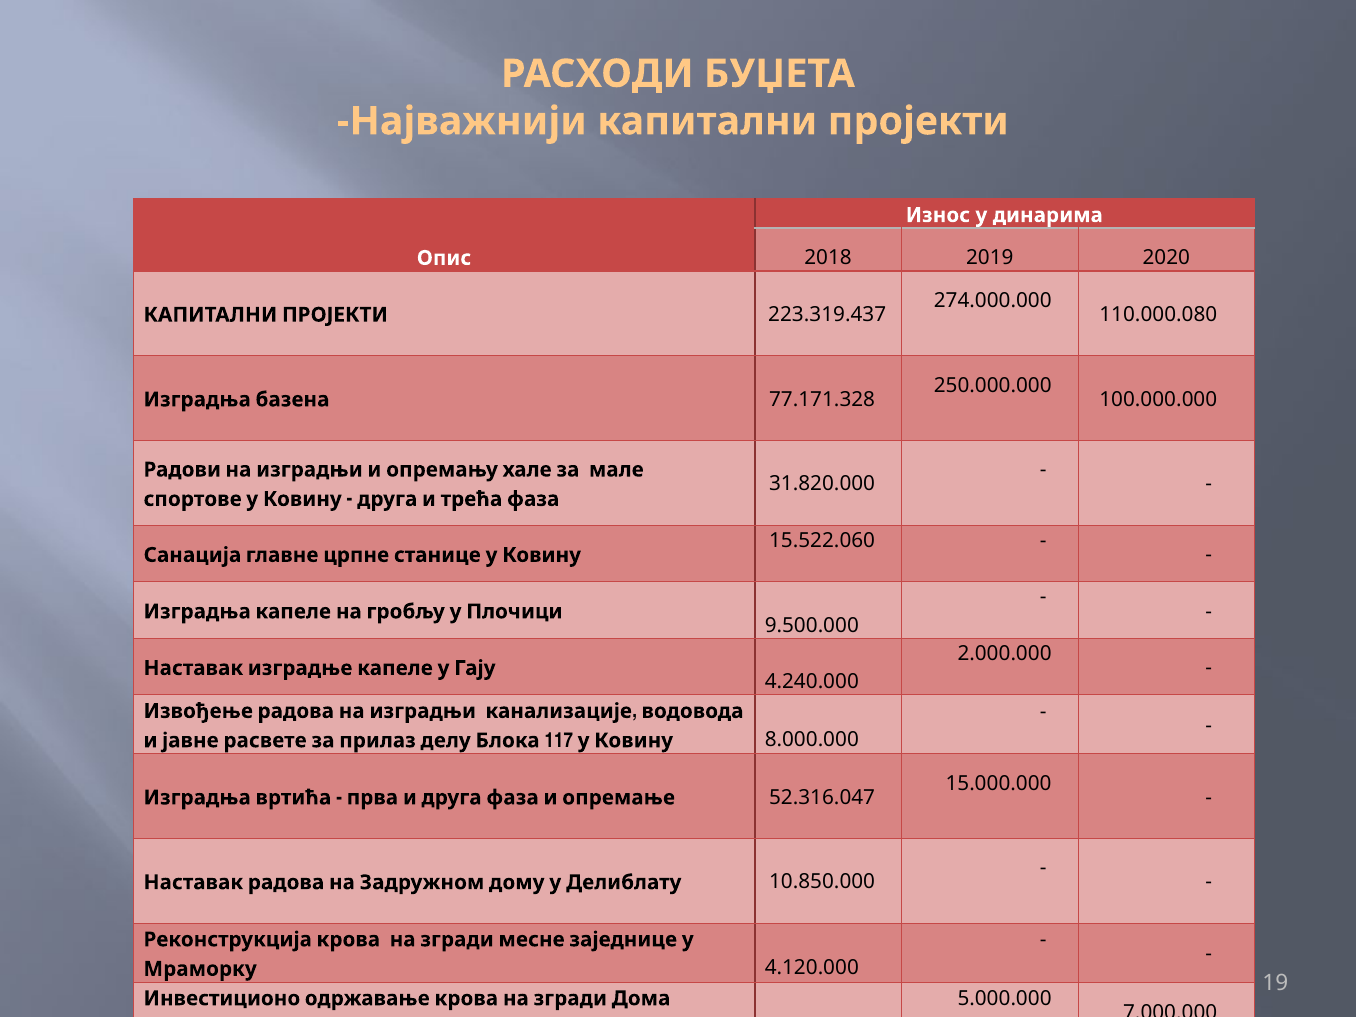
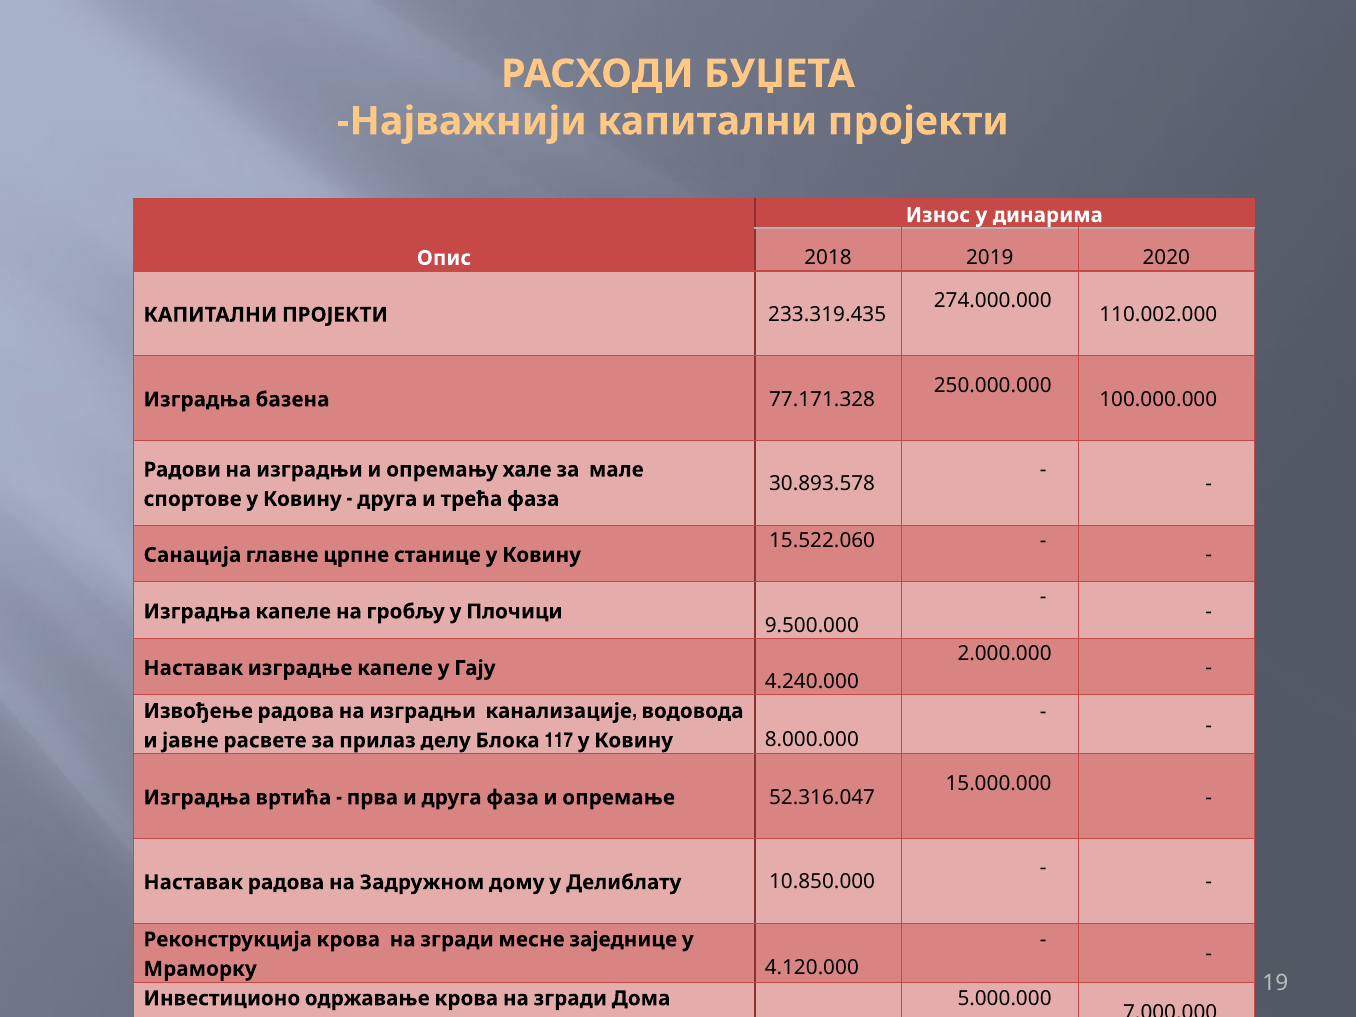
110.000.080: 110.000.080 -> 110.002.000 (1158, 314)
223.319.437: 223.319.437 -> 233.319.435 (827, 314)
31.820.000: 31.820.000 -> 30.893.578 (822, 484)
